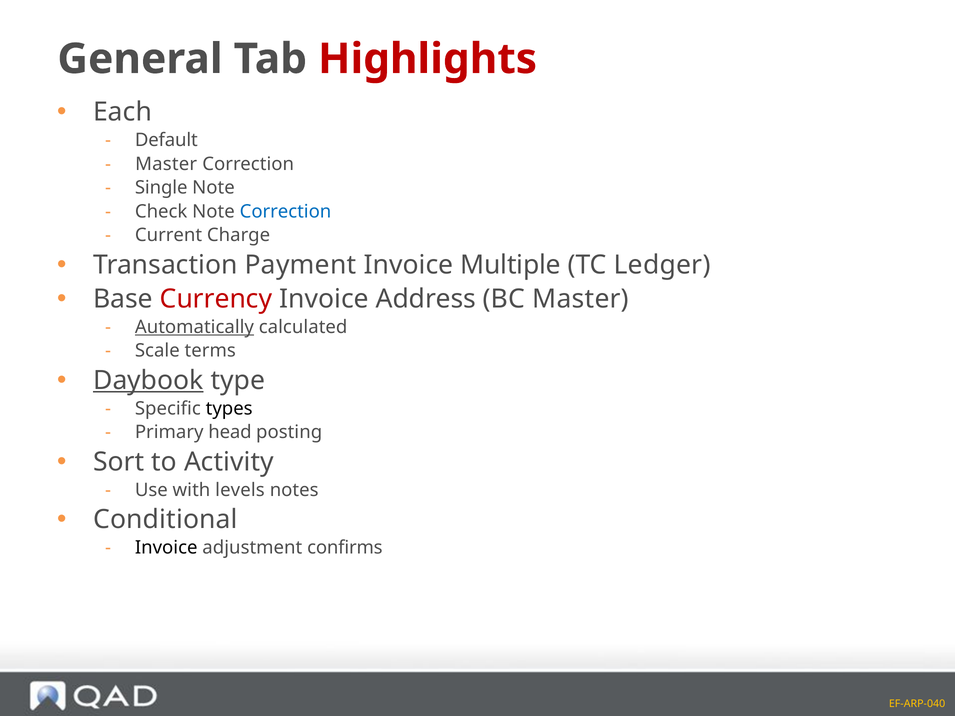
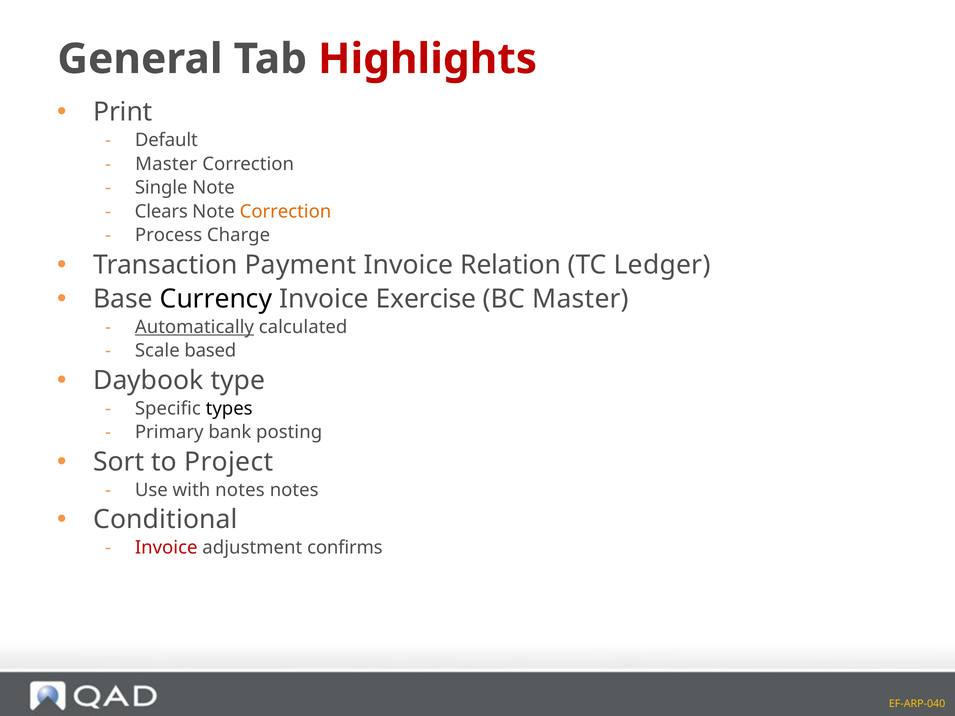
Each: Each -> Print (123, 112)
Check: Check -> Clears (161, 212)
Correction colour: blue -> orange (285, 212)
Current: Current -> Process (169, 235)
Multiple: Multiple -> Relation (511, 265)
Currency colour: red -> black (216, 299)
Address: Address -> Exercise (426, 299)
terms: terms -> based (210, 351)
Daybook underline: present -> none (148, 381)
head: head -> bank (230, 432)
Activity: Activity -> Project (229, 462)
with levels: levels -> notes (240, 490)
Invoice colour: black -> red (166, 548)
